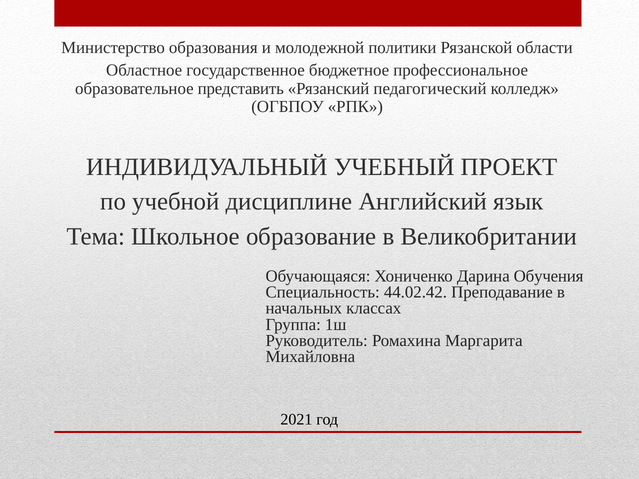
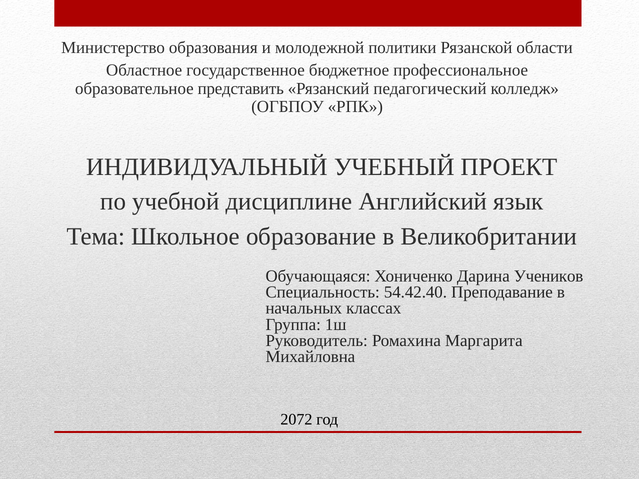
Обучения: Обучения -> Учеников (549, 276)
44.02.42: 44.02.42 -> 54.42.40 (415, 292)
2021: 2021 -> 2072 (296, 420)
